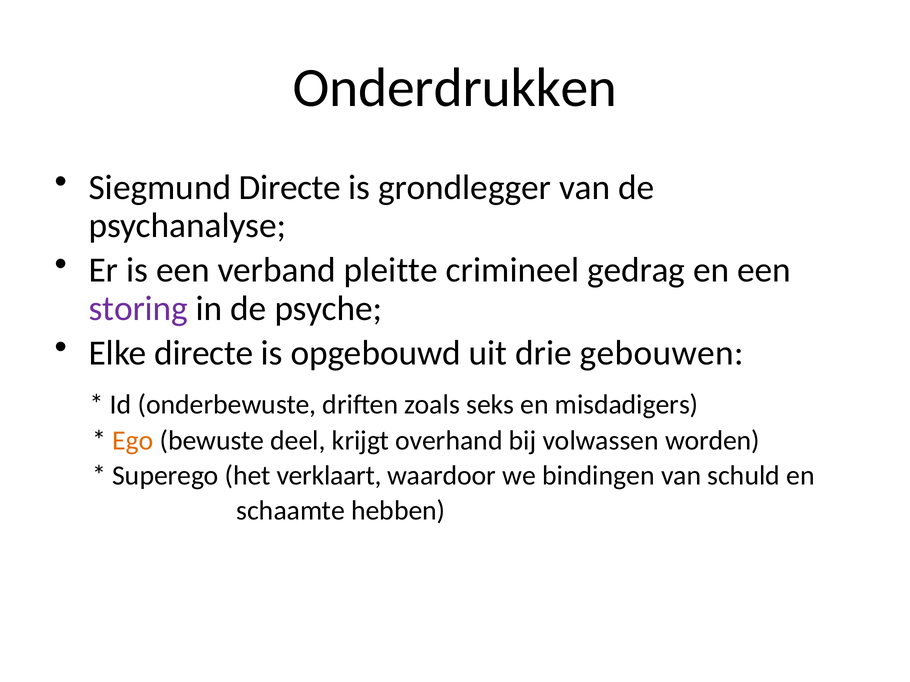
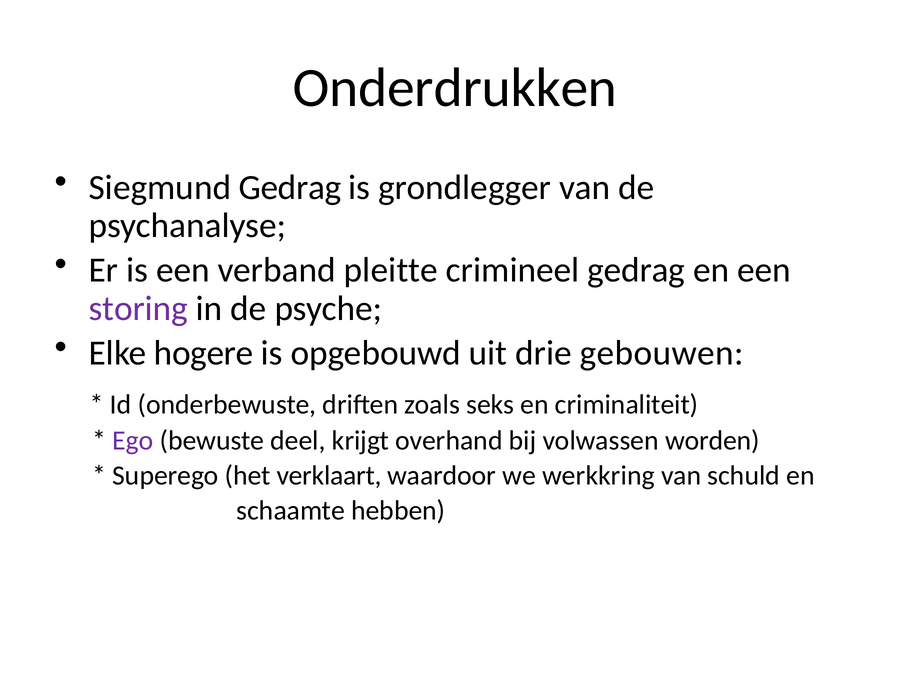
Siegmund Directe: Directe -> Gedrag (290, 188)
Elke directe: directe -> hogere (204, 353)
misdadigers: misdadigers -> criminaliteit (627, 405)
Ego colour: orange -> purple (133, 441)
bindingen: bindingen -> werkkring (598, 476)
